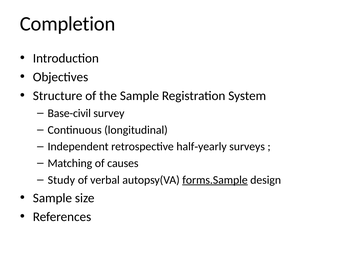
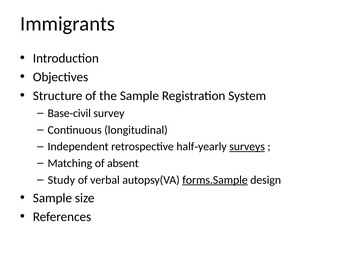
Completion: Completion -> Immigrants (68, 24)
surveys underline: none -> present (247, 146)
causes: causes -> absent (123, 163)
